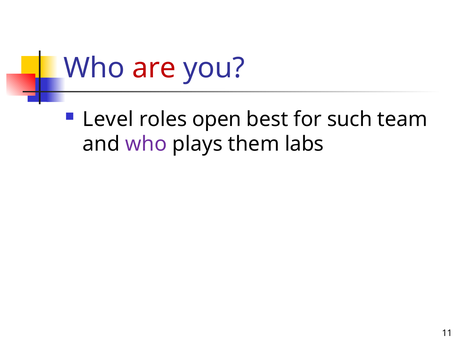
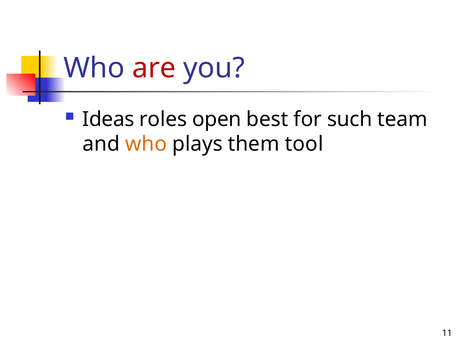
Level: Level -> Ideas (108, 119)
who colour: purple -> orange (146, 144)
labs: labs -> tool (304, 144)
